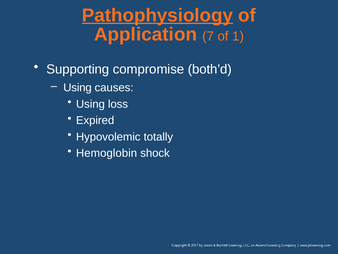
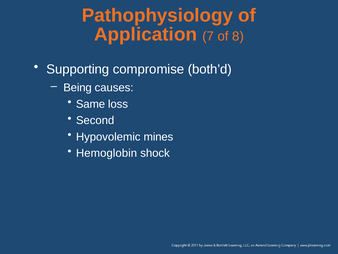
Pathophysiology underline: present -> none (157, 15)
1: 1 -> 8 (238, 36)
Using: Using -> Being (78, 88)
Using: Using -> Same (91, 104)
Expired: Expired -> Second (95, 120)
totally: totally -> mines (158, 137)
